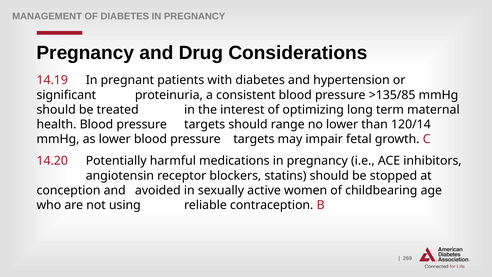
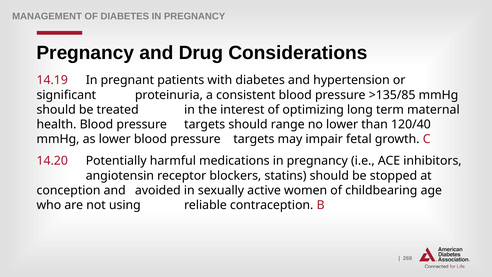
120/14: 120/14 -> 120/40 (411, 124)
